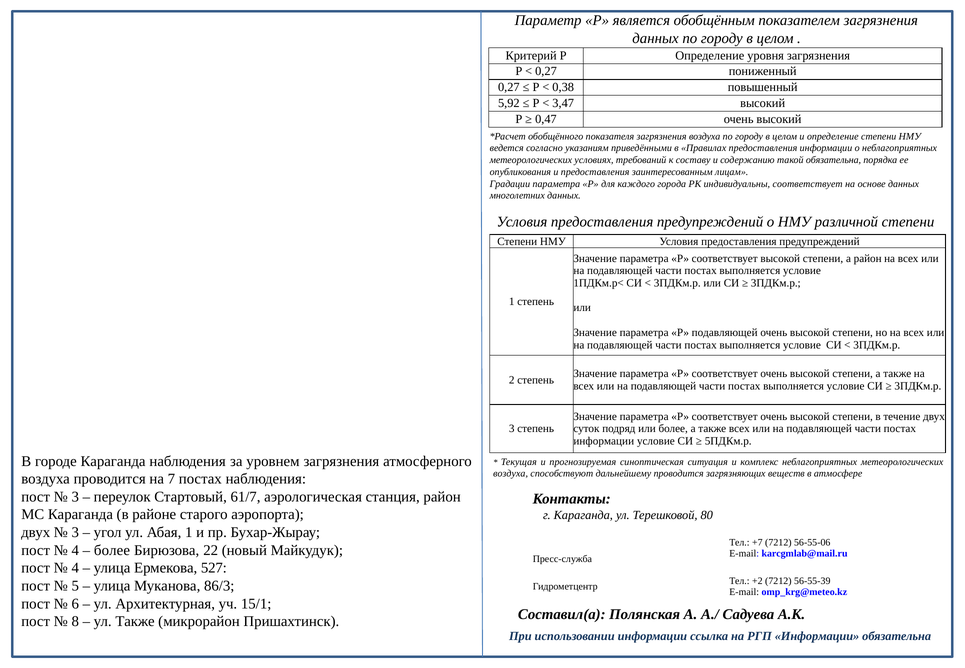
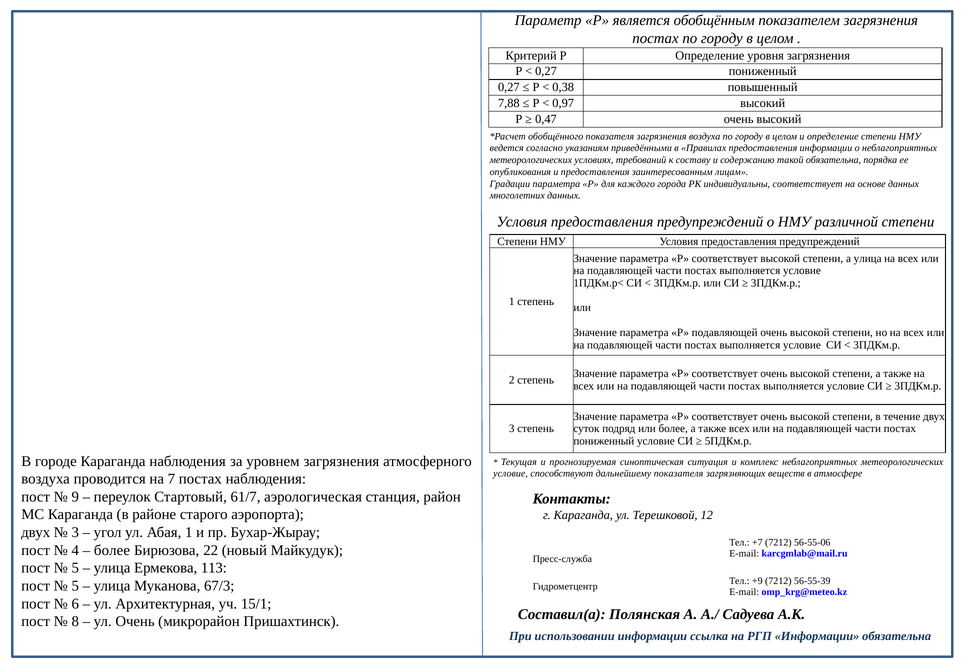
данных: данных -> постах (655, 38)
5,92: 5,92 -> 7,88 (509, 103)
3,47: 3,47 -> 0,97 (563, 103)
а район: район -> улица (868, 258)
информации: информации -> пониженный (604, 441)
воздуха: воздуха -> условие (511, 474)
дальнейшему проводится: проводится -> показателя (679, 474)
3: 3 -> 9 (75, 497)
80: 80 -> 12 (707, 515)
4: 4 -> 5 (75, 568)
527: 527 -> 113 (214, 568)
+2: +2 -> +9 (757, 581)
86/3: 86/3 -> 67/3 (219, 586)
ул Также: Также -> Очень (135, 622)
